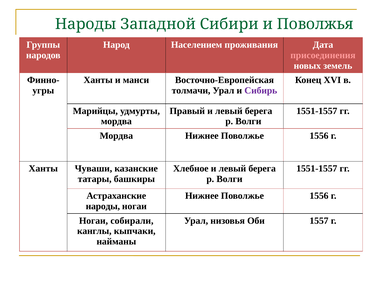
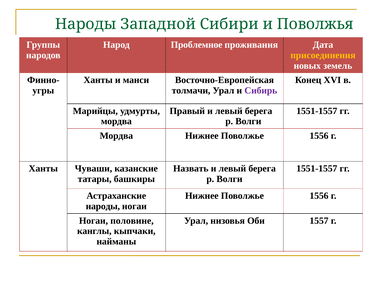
Населением: Населением -> Проблемное (197, 45)
присоединения colour: pink -> yellow (323, 55)
Хлебное: Хлебное -> Назвать (191, 169)
собирали: собирали -> половине (132, 221)
